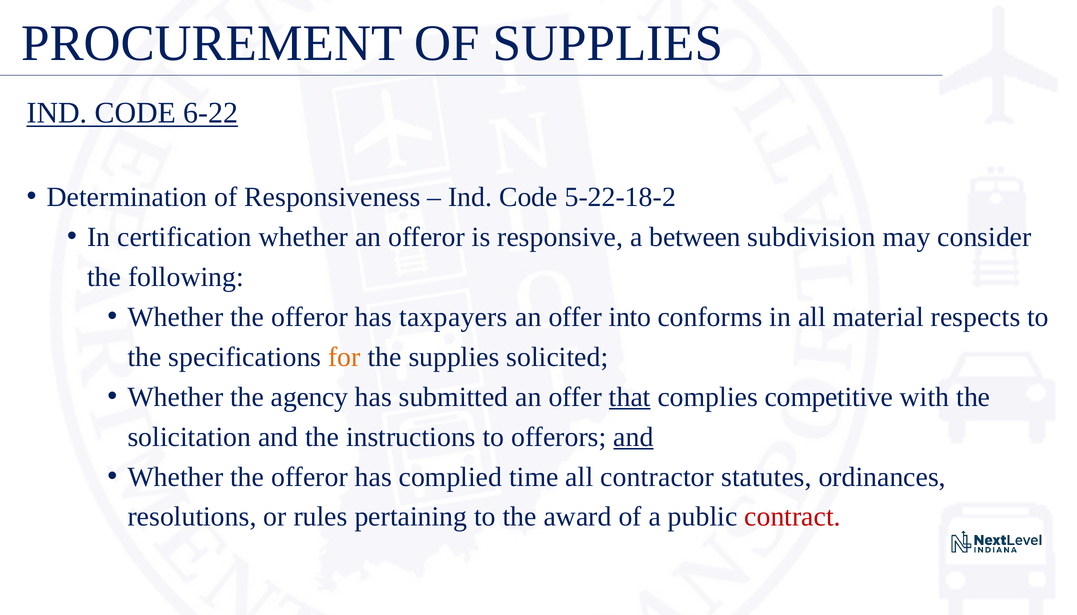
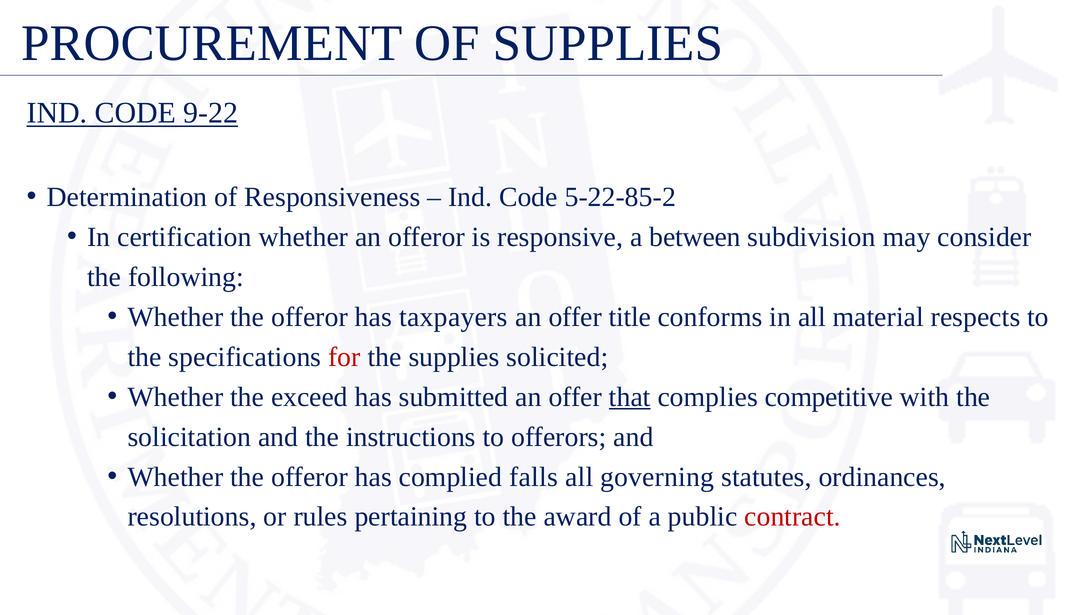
6-22: 6-22 -> 9-22 (211, 113)
5-22-18-2: 5-22-18-2 -> 5-22-85-2 (620, 197)
into: into -> title (630, 317)
for colour: orange -> red (344, 357)
agency: agency -> exceed (309, 397)
and underline: present -> none (633, 437)
time: time -> falls (534, 477)
contractor: contractor -> governing (657, 477)
